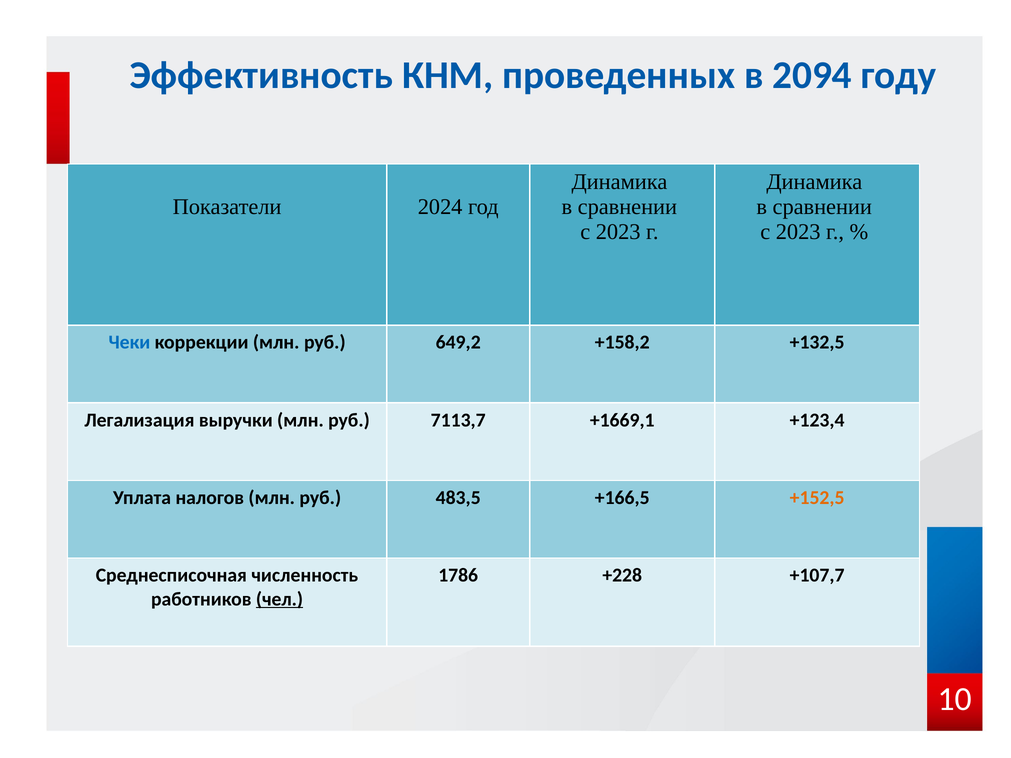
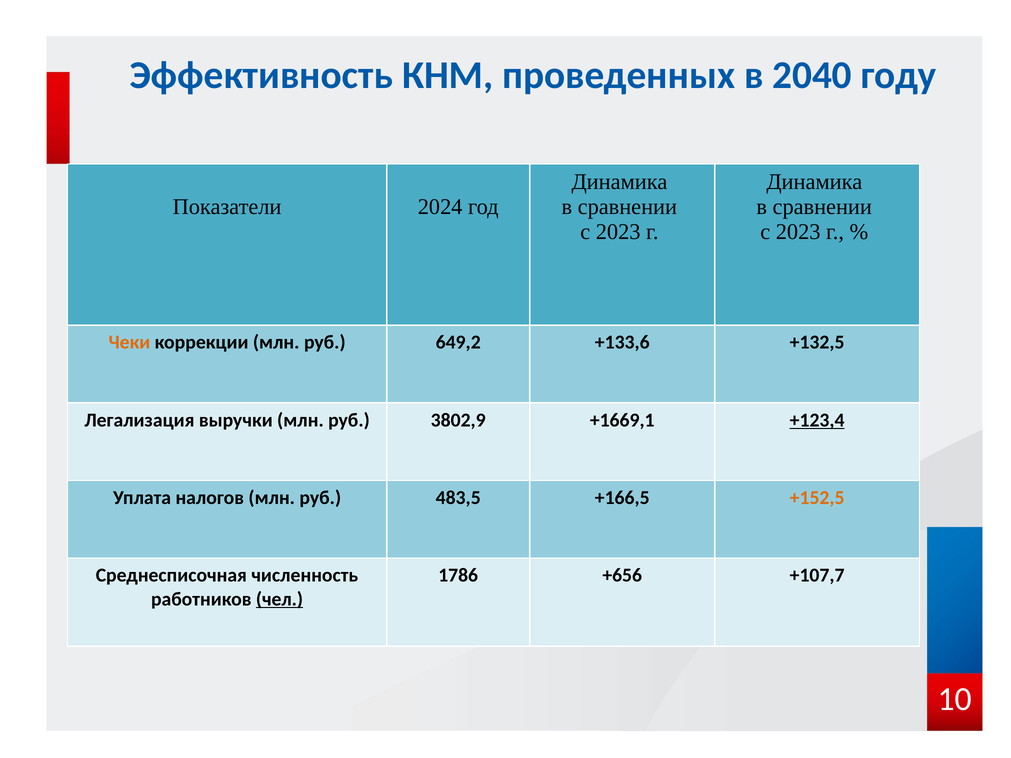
2094: 2094 -> 2040 (812, 75)
Чеки colour: blue -> orange (129, 343)
+158,2: +158,2 -> +133,6 (622, 343)
7113,7: 7113,7 -> 3802,9 (458, 420)
+123,4 underline: none -> present (817, 420)
+228: +228 -> +656 (622, 575)
